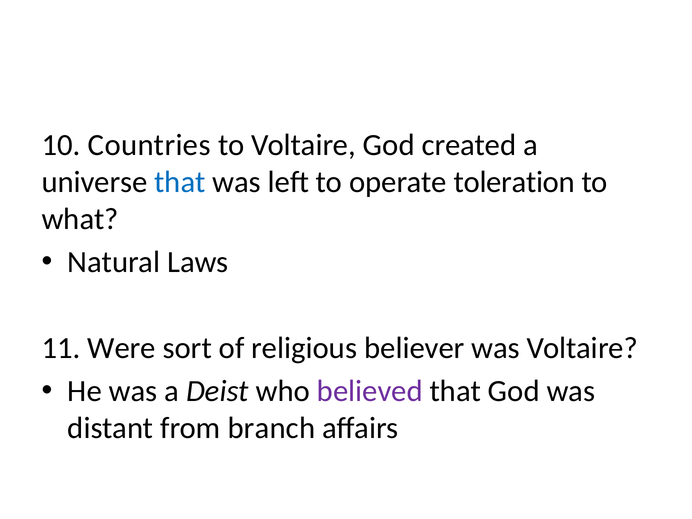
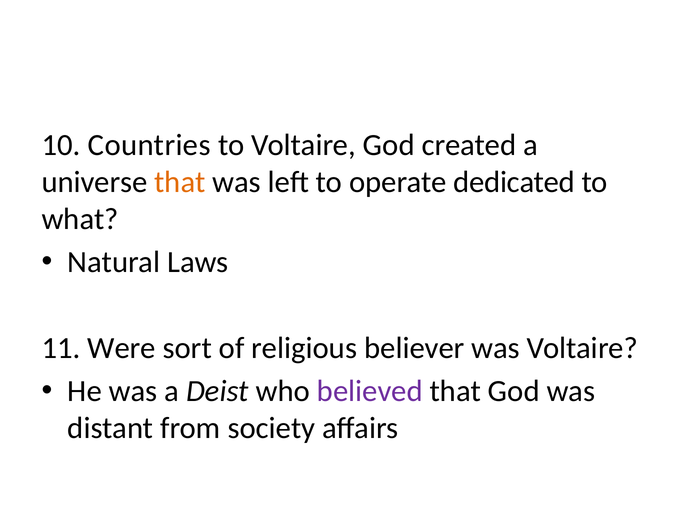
that colour: blue -> orange (180, 182)
toleration: toleration -> dedicated (514, 182)
branch: branch -> society (271, 428)
